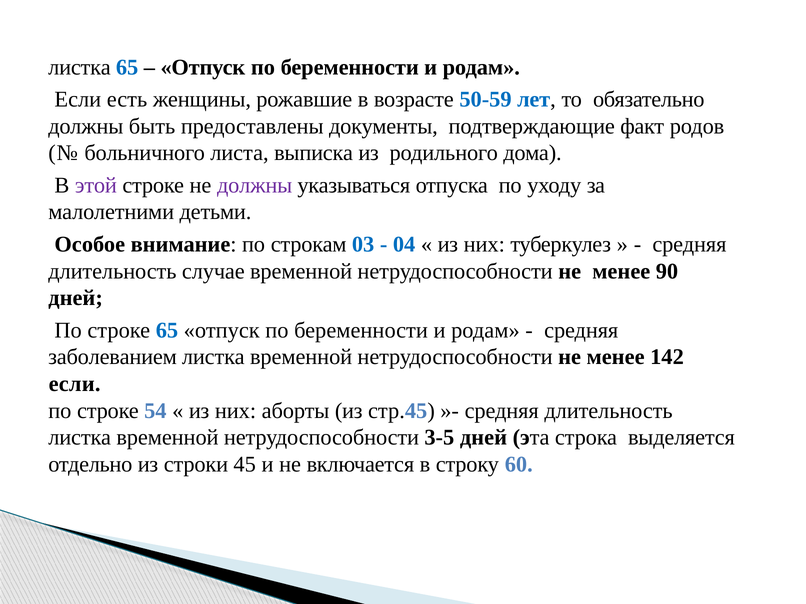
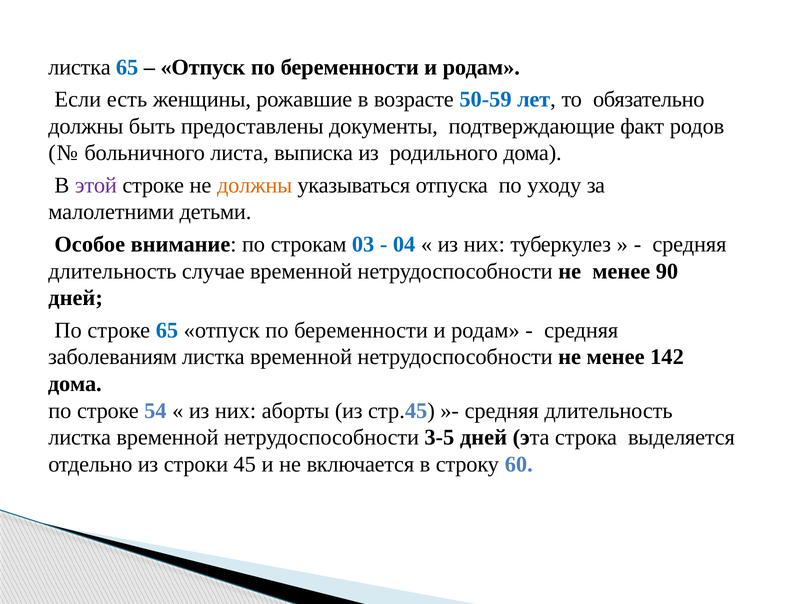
должны colour: purple -> orange (255, 185)
заболеванием: заболеванием -> заболеваниям (113, 357)
если: если -> дома (75, 384)
